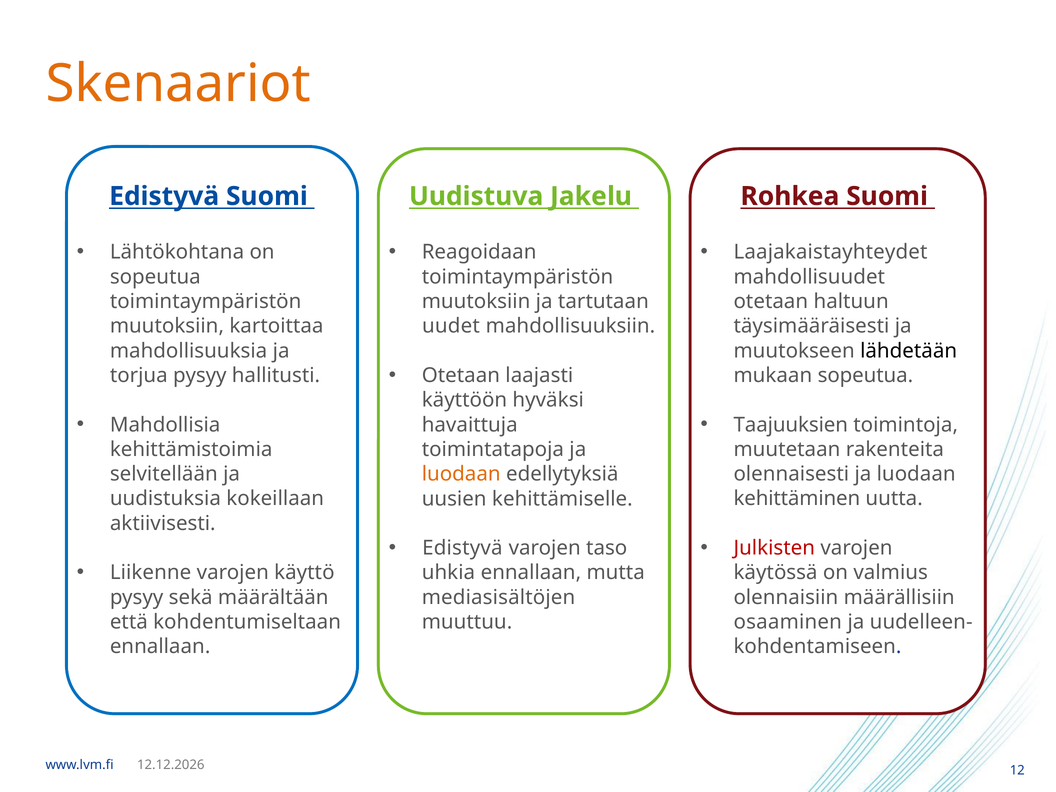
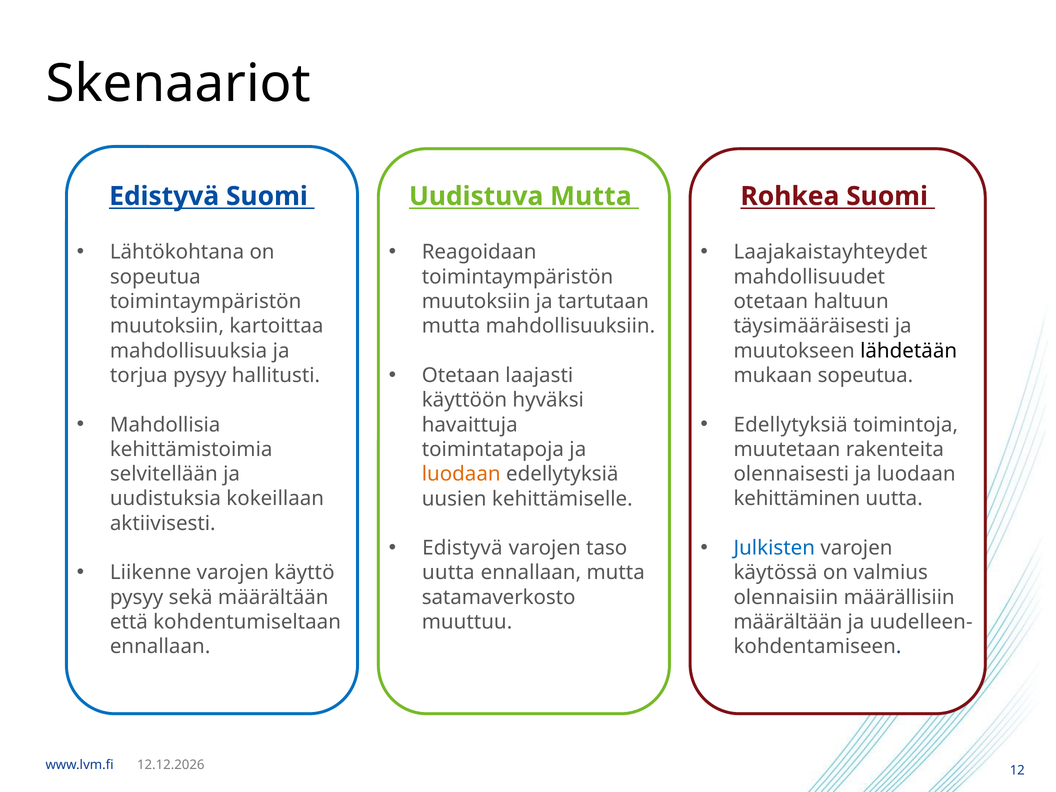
Skenaariot colour: orange -> black (178, 84)
Uudistuva Jakelu: Jakelu -> Mutta (591, 196)
uudet: uudet -> mutta (451, 326)
Taajuuksien: Taajuuksien -> Edellytyksiä (791, 425)
Julkisten colour: red -> blue (774, 548)
uhkia: uhkia -> uutta (448, 573)
mediasisältöjen: mediasisältöjen -> satamaverkosto (499, 597)
osaaminen: osaaminen -> määrältään (788, 622)
